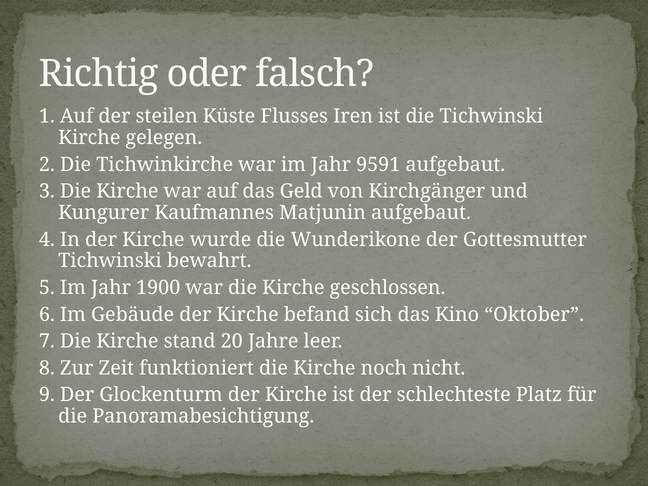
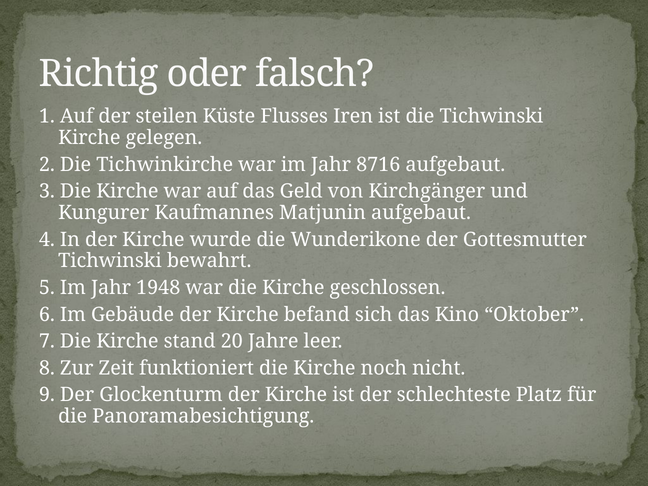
9591: 9591 -> 8716 (378, 165)
1900: 1900 -> 1948 (158, 288)
